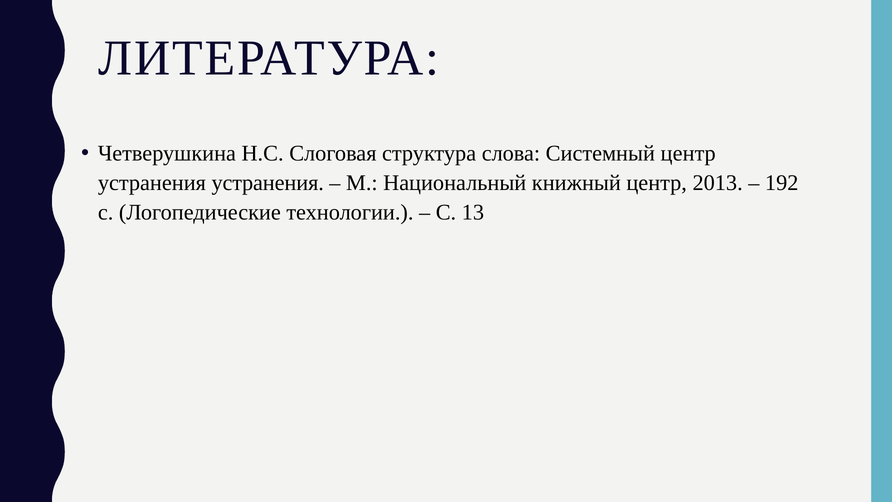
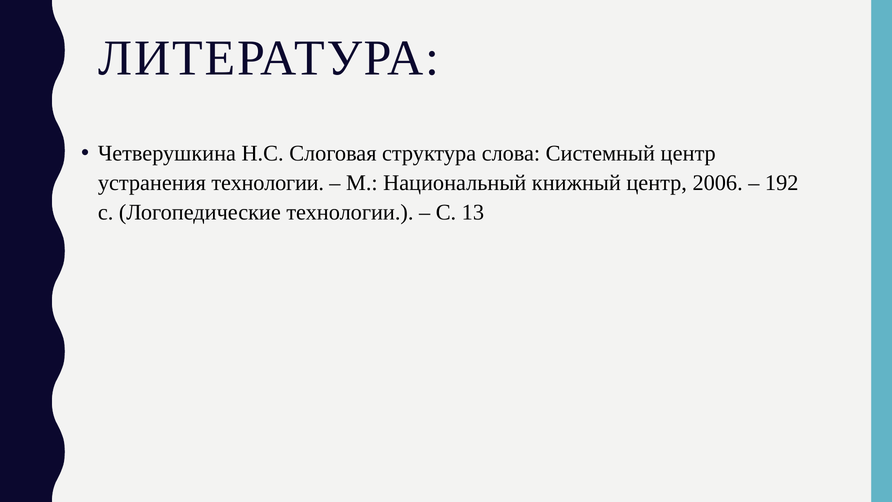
устранения устранения: устранения -> технологии (268, 183)
2013: 2013 -> 2006 (718, 183)
